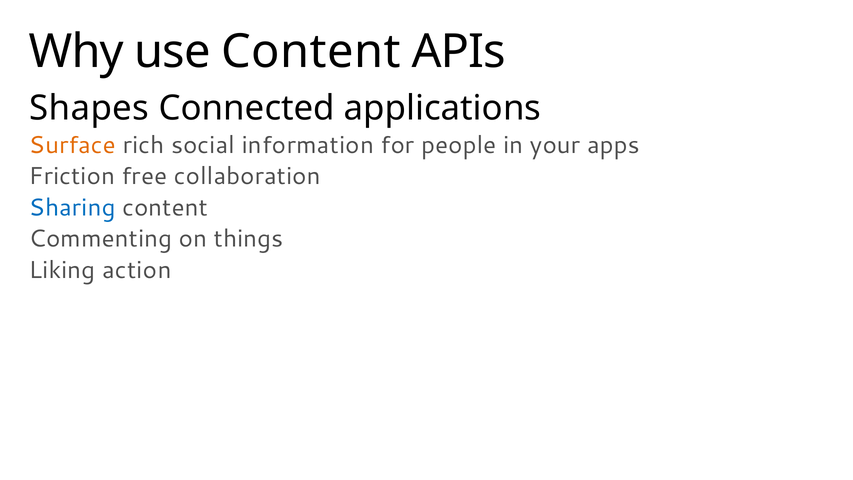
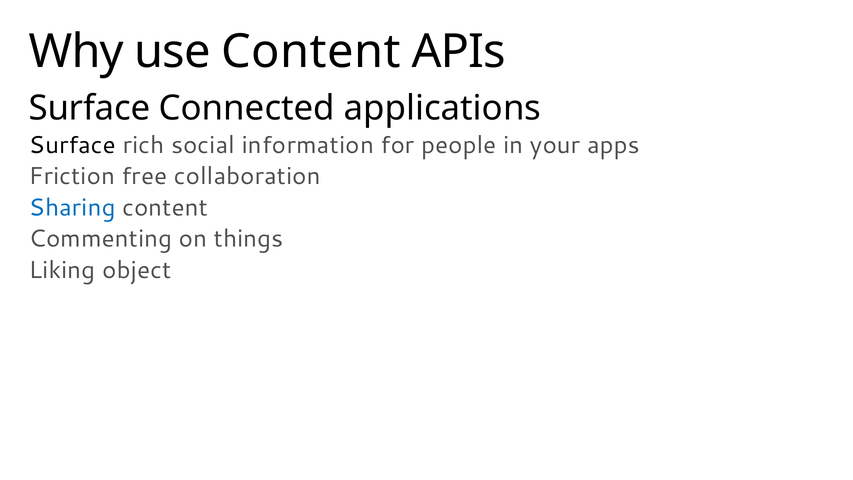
Shapes: Shapes -> Surface (90, 108)
Surface colour: orange -> black (72, 145)
action: action -> object (137, 270)
